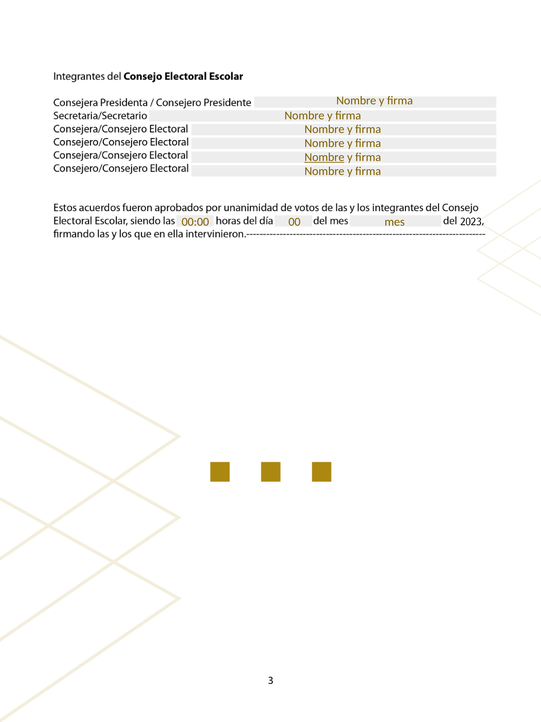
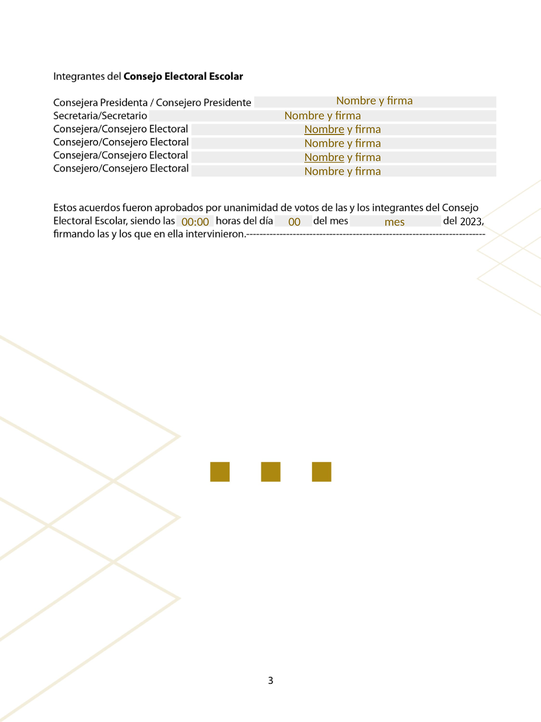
Nombre underline: none -> present (324, 129)
